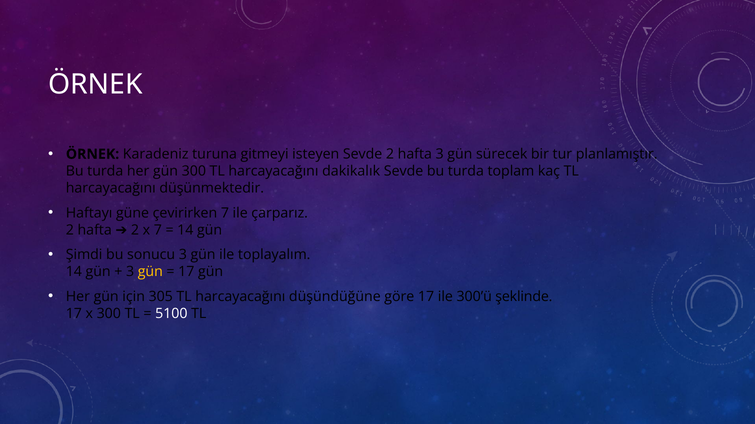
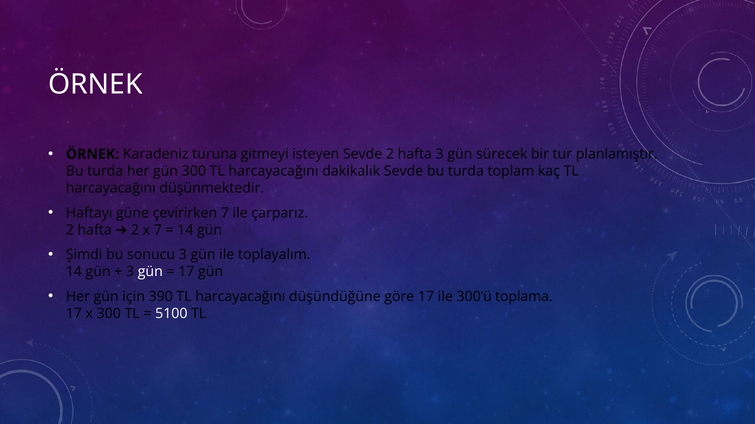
gün colour: yellow -> white (150, 272)
305: 305 -> 390 (161, 297)
şeklinde: şeklinde -> toplama (524, 297)
